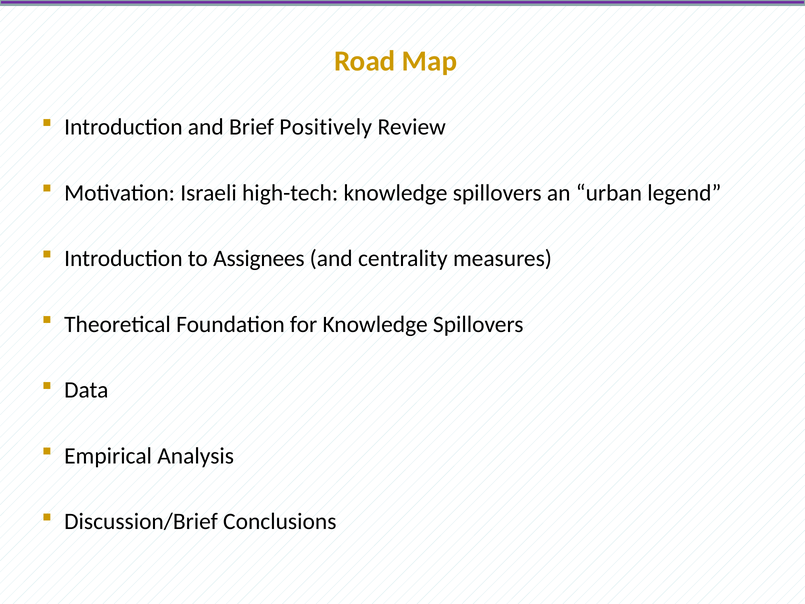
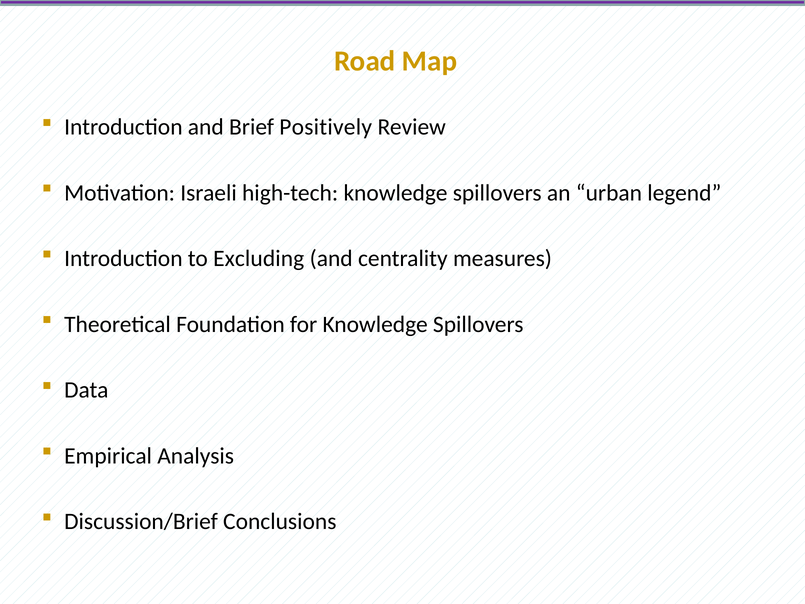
Assignees: Assignees -> Excluding (259, 259)
